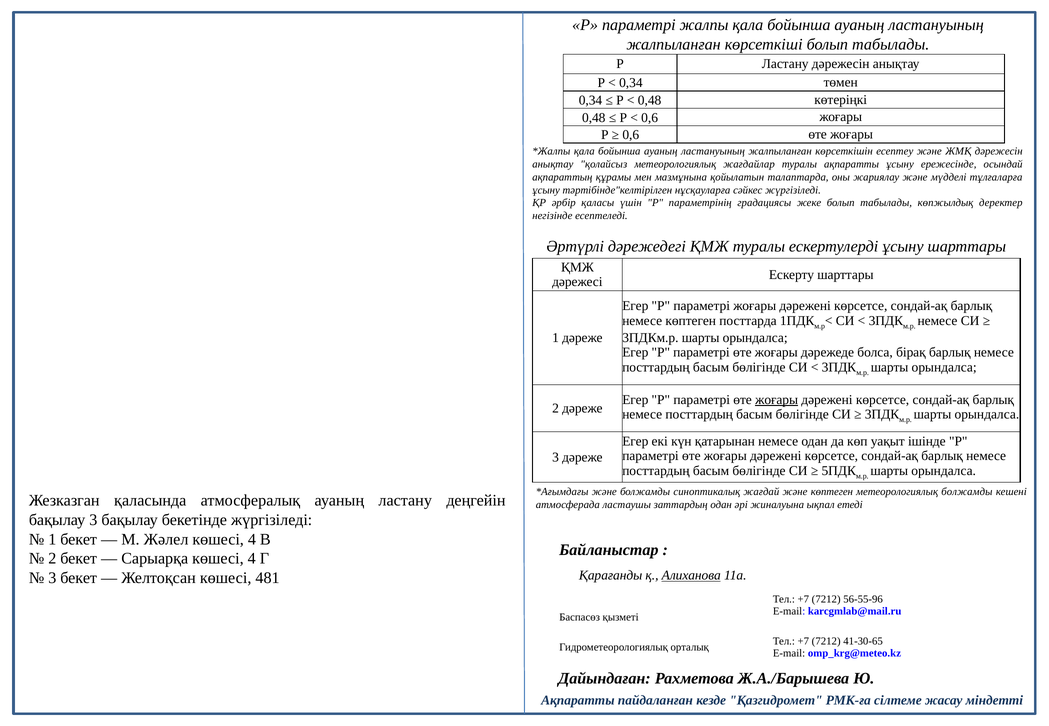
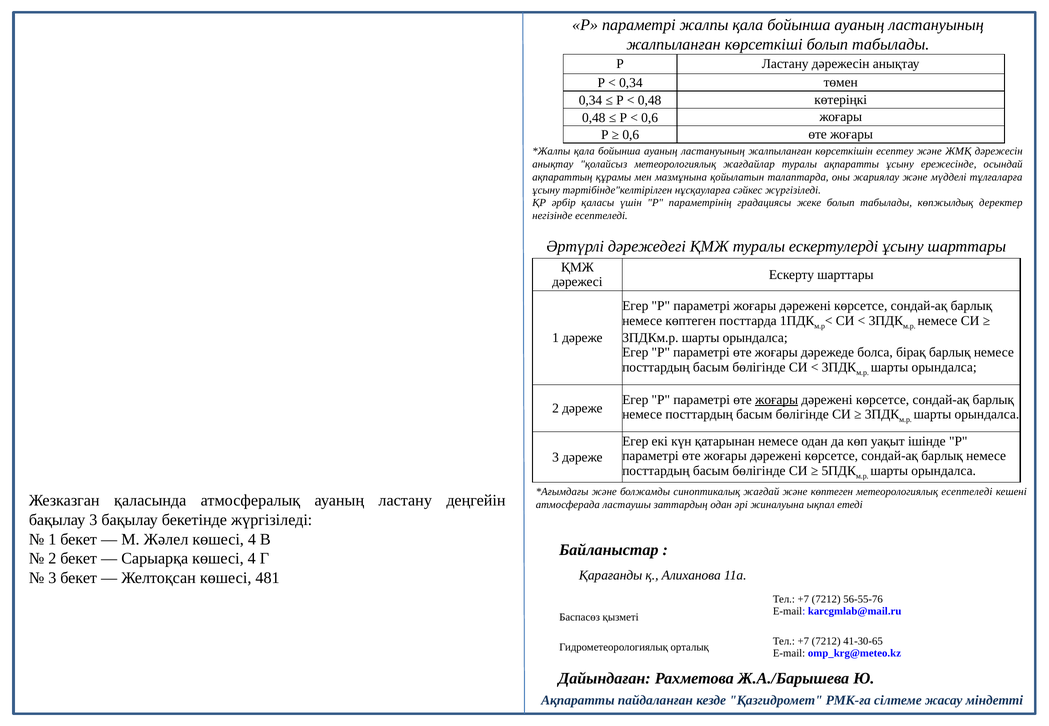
метеорологиялық болжамды: болжамды -> есептеледі (967, 492)
Алиханова underline: present -> none (691, 576)
56-55-96: 56-55-96 -> 56-55-76 (863, 600)
